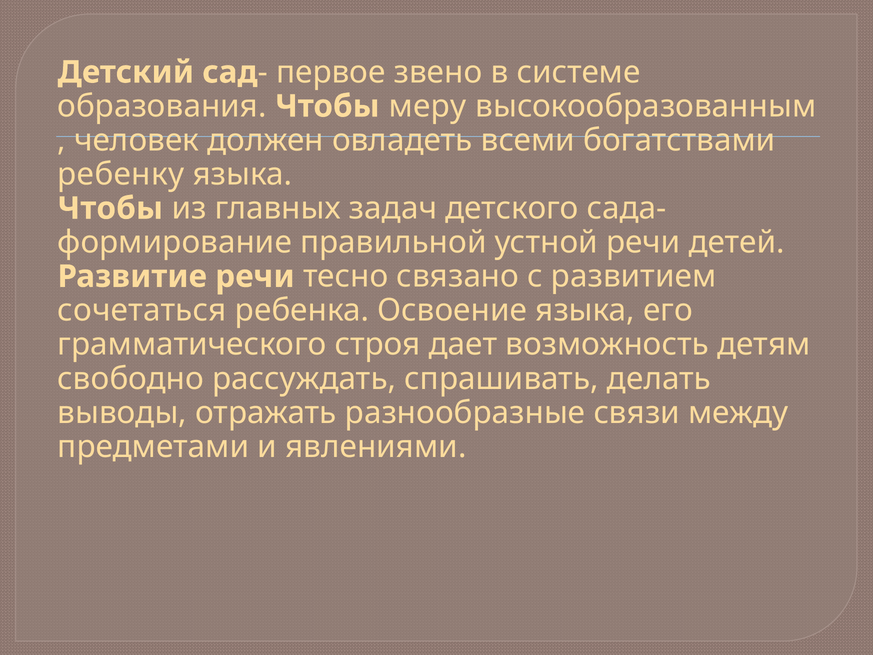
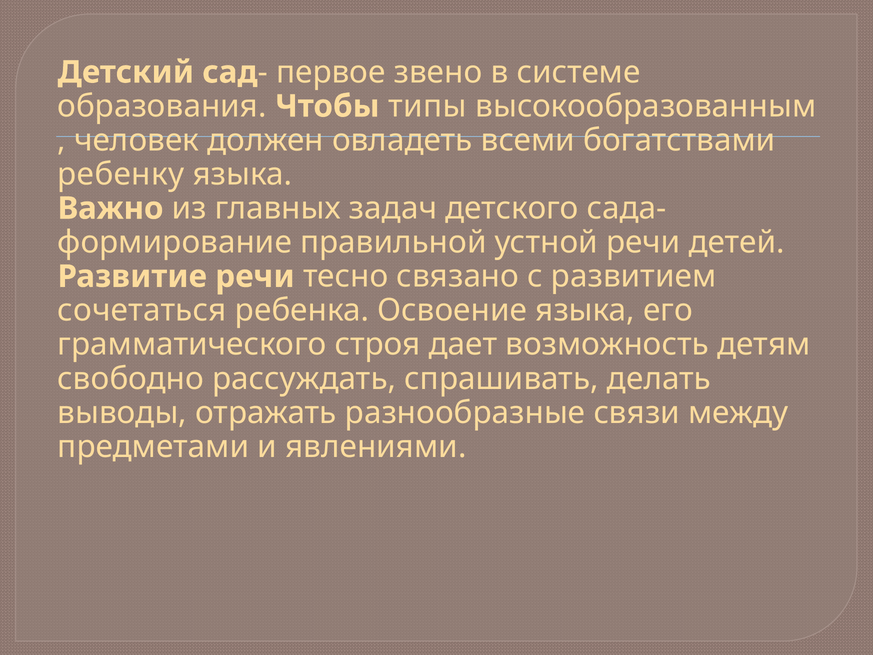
меру: меру -> типы (427, 106)
Чтобы: Чтобы -> Важно (110, 208)
